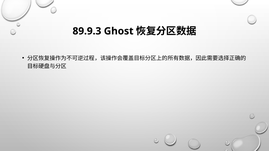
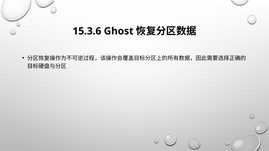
89.9.3: 89.9.3 -> 15.3.6 (87, 31)
